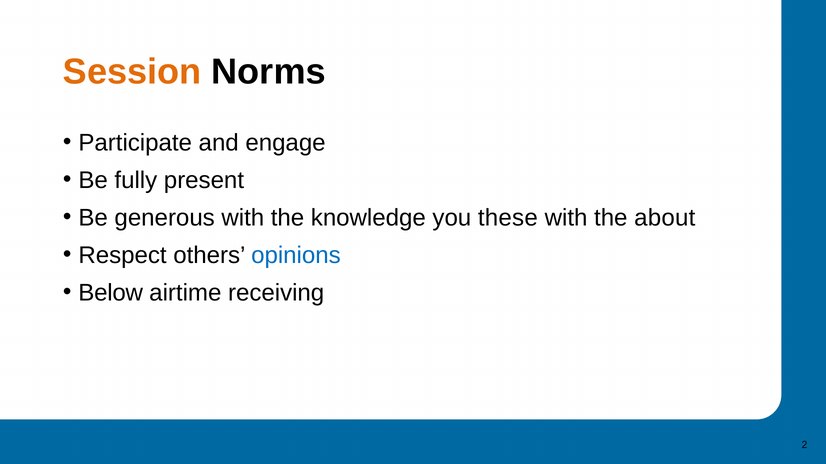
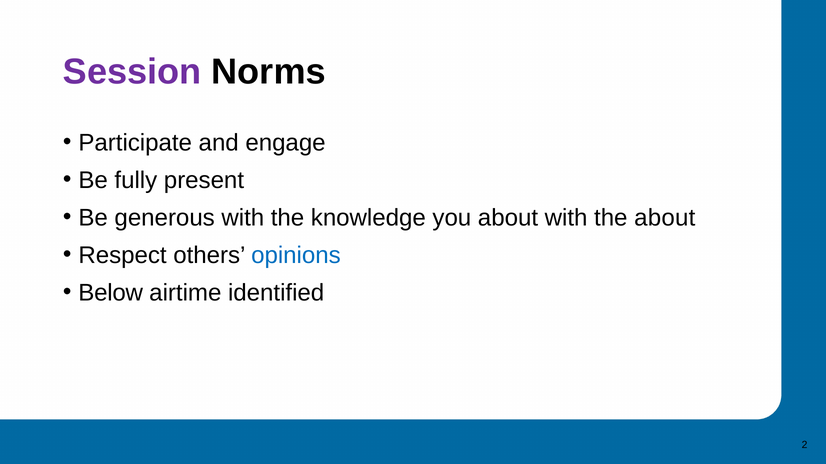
Session colour: orange -> purple (132, 72)
you these: these -> about (508, 218)
receiving: receiving -> identified (276, 293)
